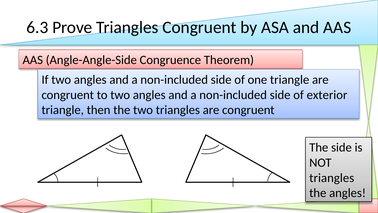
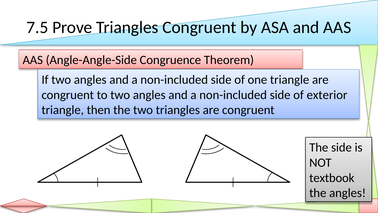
6.3: 6.3 -> 7.5 (37, 27)
triangles: triangles -> textbook (332, 178)
